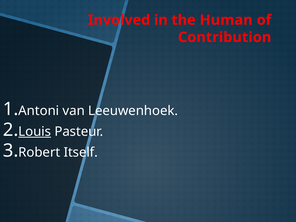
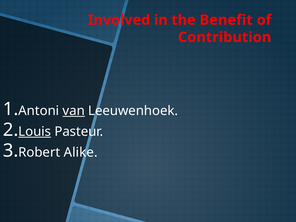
Human: Human -> Benefit (226, 20)
van underline: none -> present (74, 111)
Itself: Itself -> Alike (81, 152)
